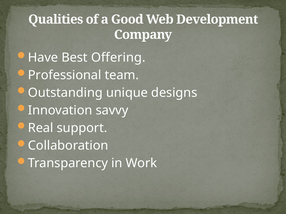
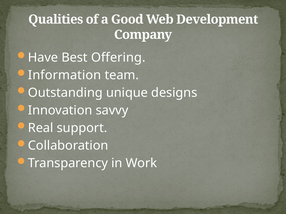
Professional: Professional -> Information (65, 75)
